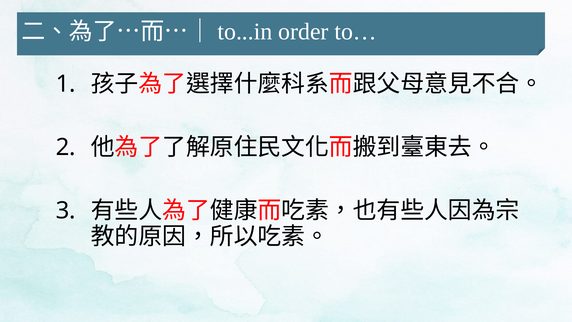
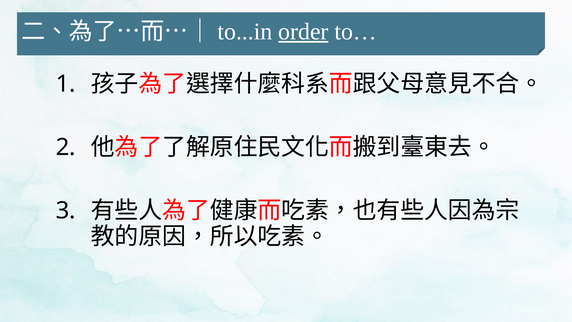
order underline: none -> present (303, 32)
